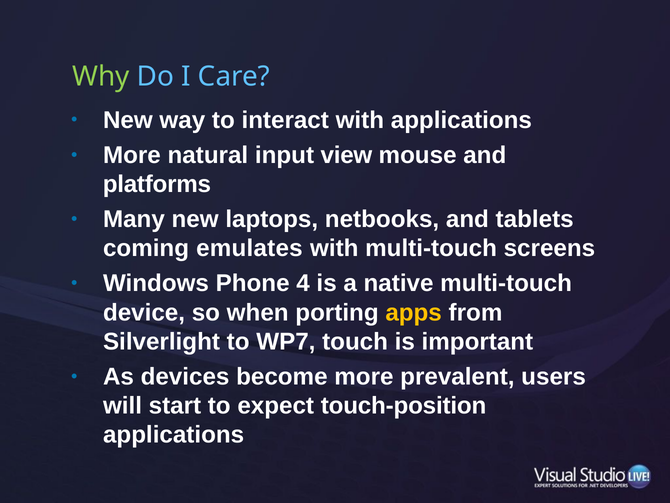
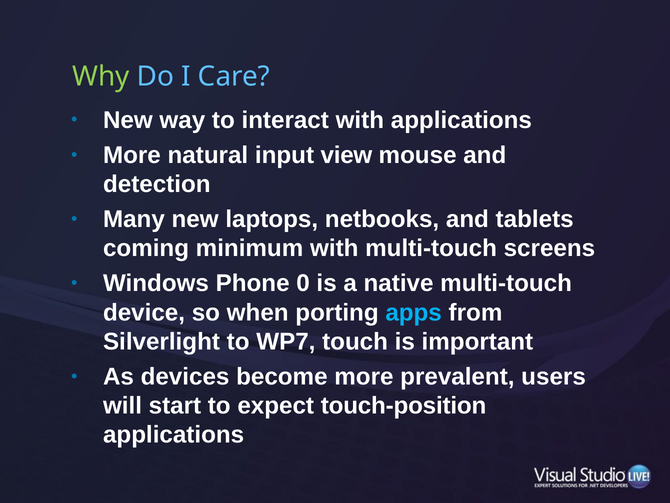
platforms: platforms -> detection (157, 184)
emulates: emulates -> minimum (250, 248)
4: 4 -> 0 (303, 283)
apps colour: yellow -> light blue (414, 312)
